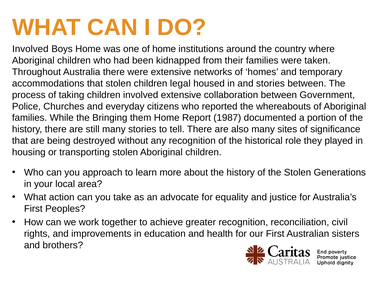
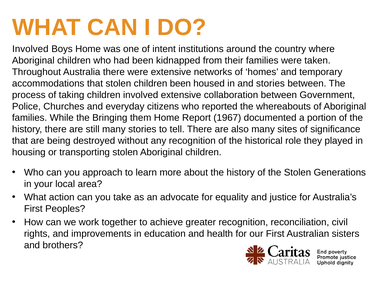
of home: home -> intent (164, 49)
children legal: legal -> been (180, 83)
1987: 1987 -> 1967 (227, 118)
